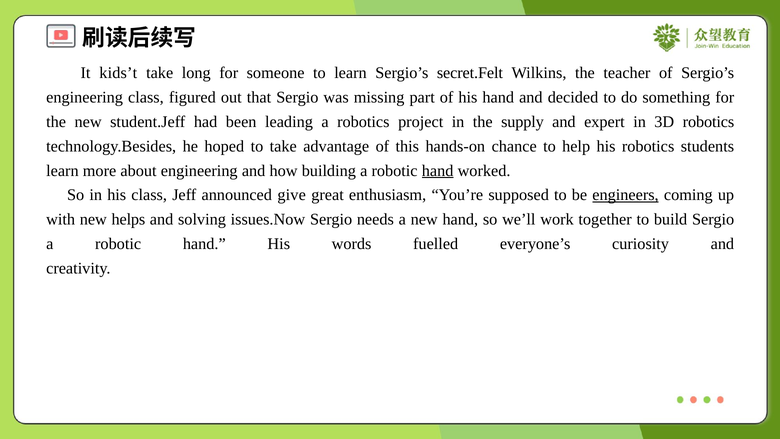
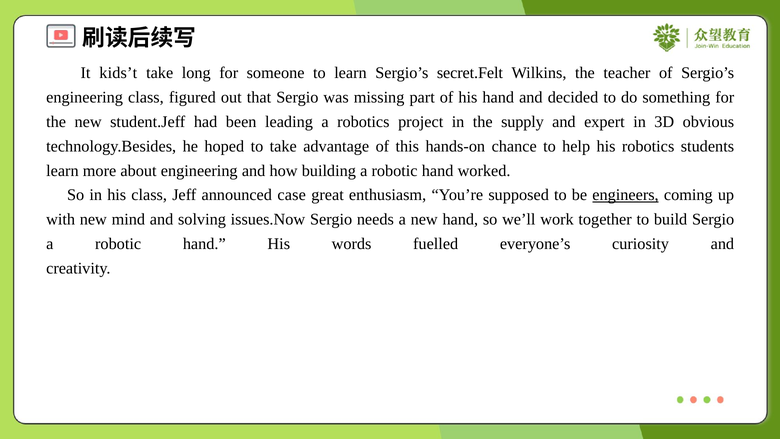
3D robotics: robotics -> obvious (708, 122)
hand underline: present -> none (438, 171)
give: give -> case (292, 195)
helps: helps -> mind (128, 219)
